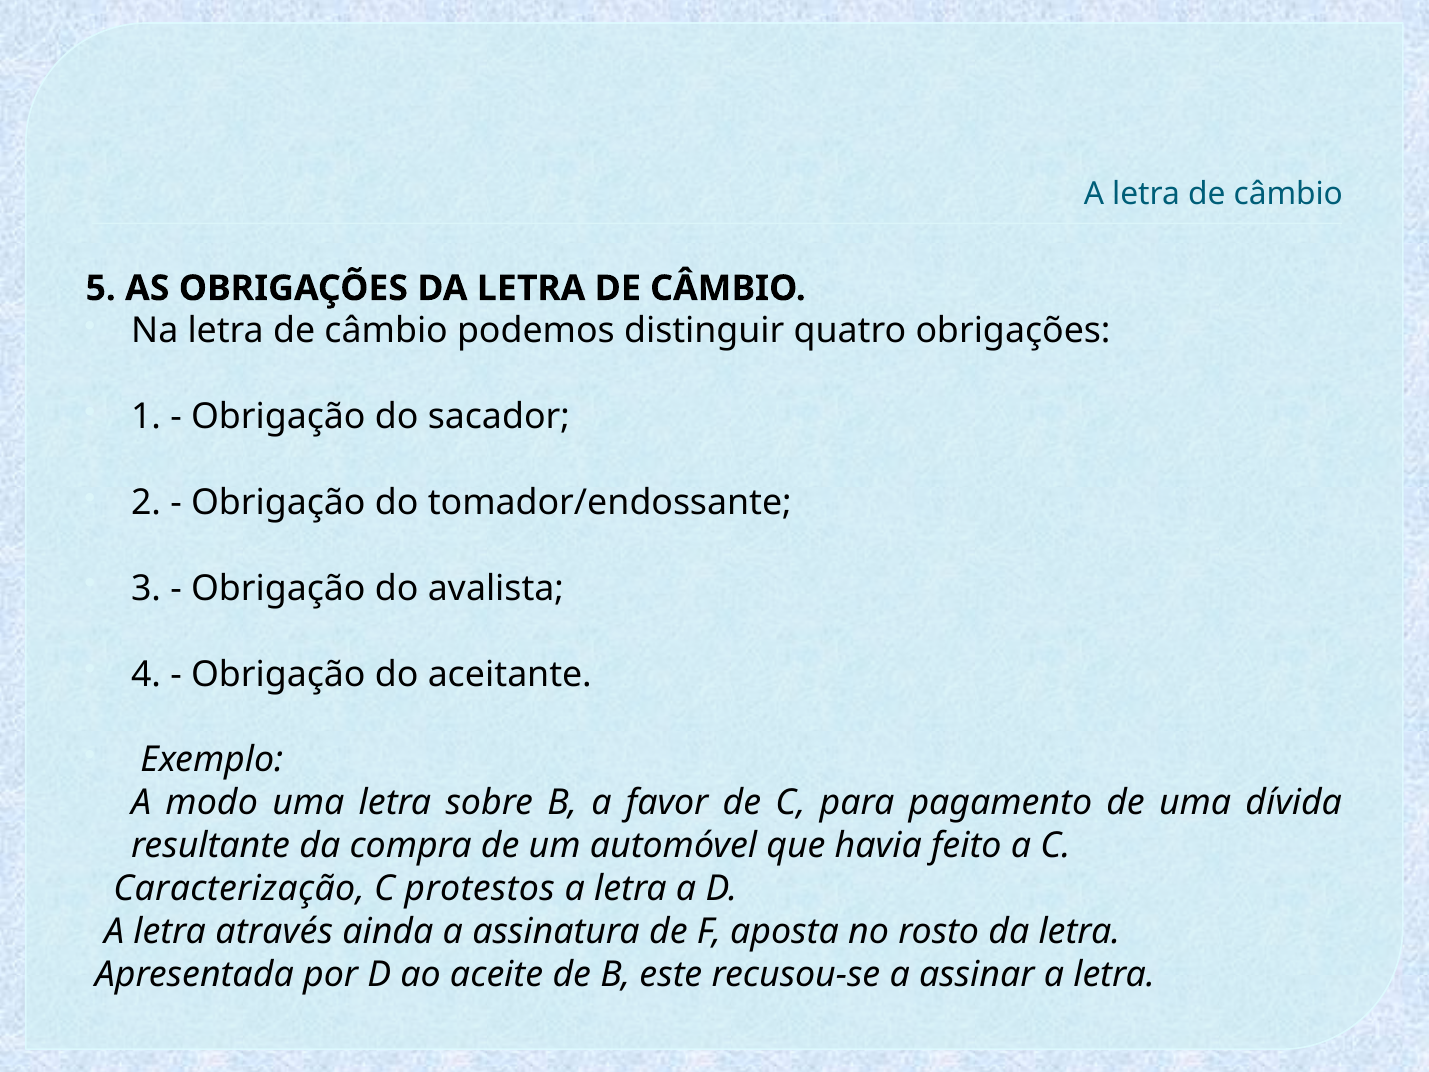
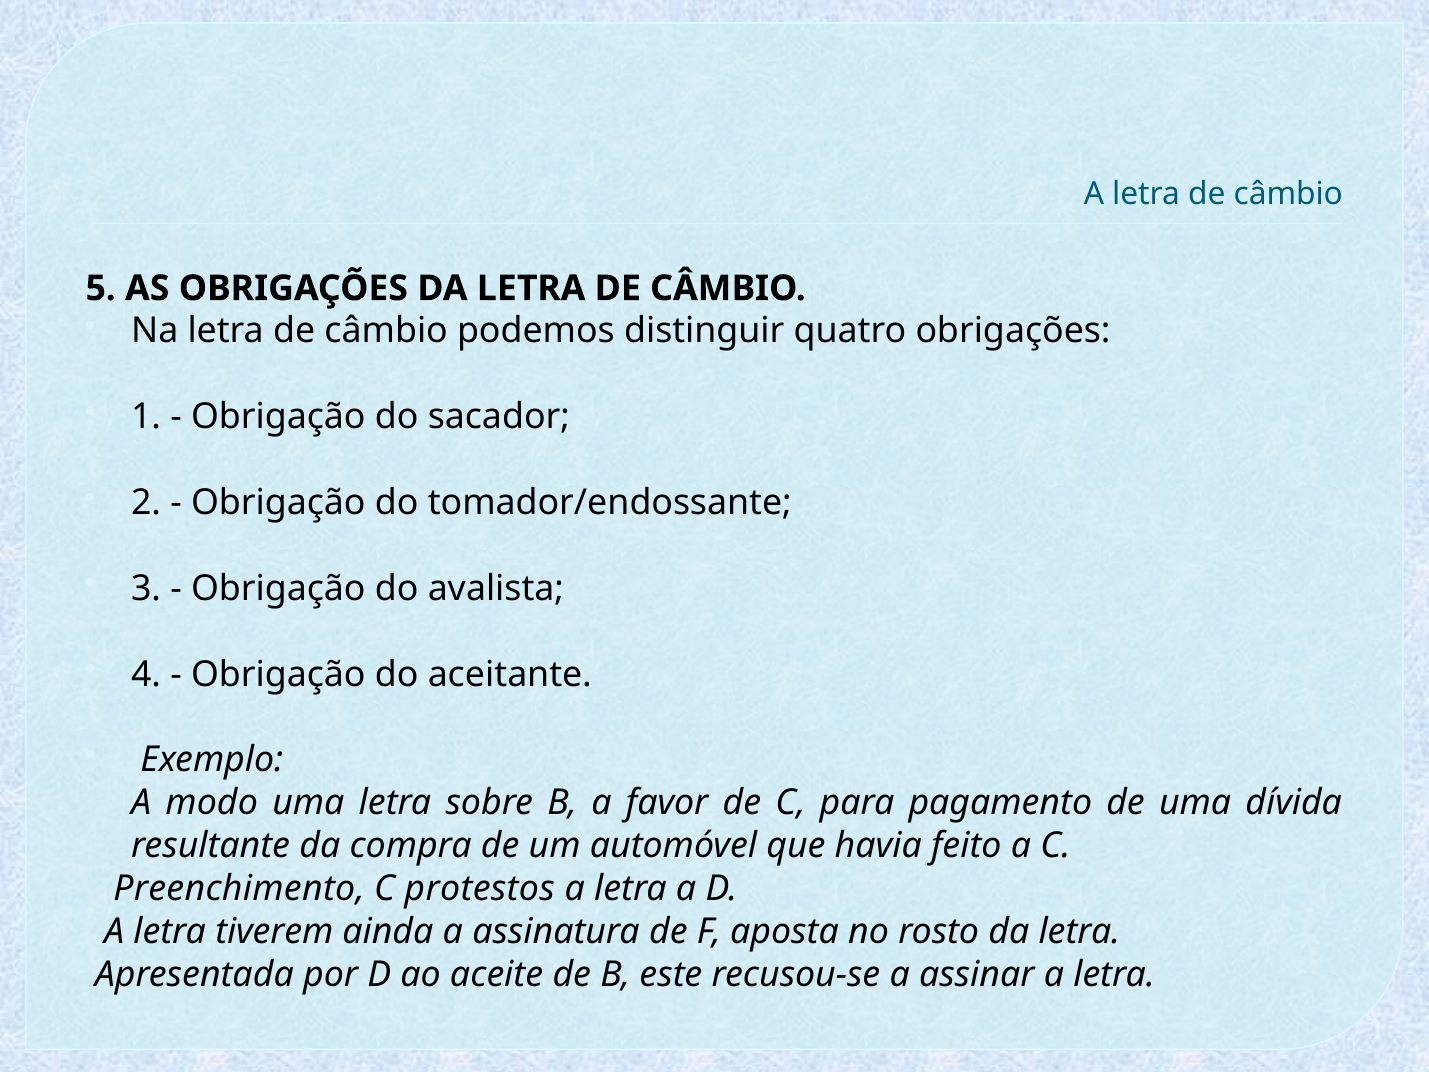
Caracterização: Caracterização -> Preenchimento (239, 888)
através: através -> tiverem (274, 931)
